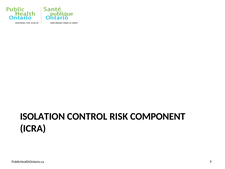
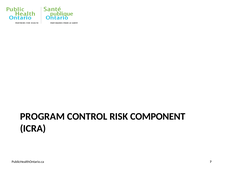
ISOLATION: ISOLATION -> PROGRAM (42, 116)
